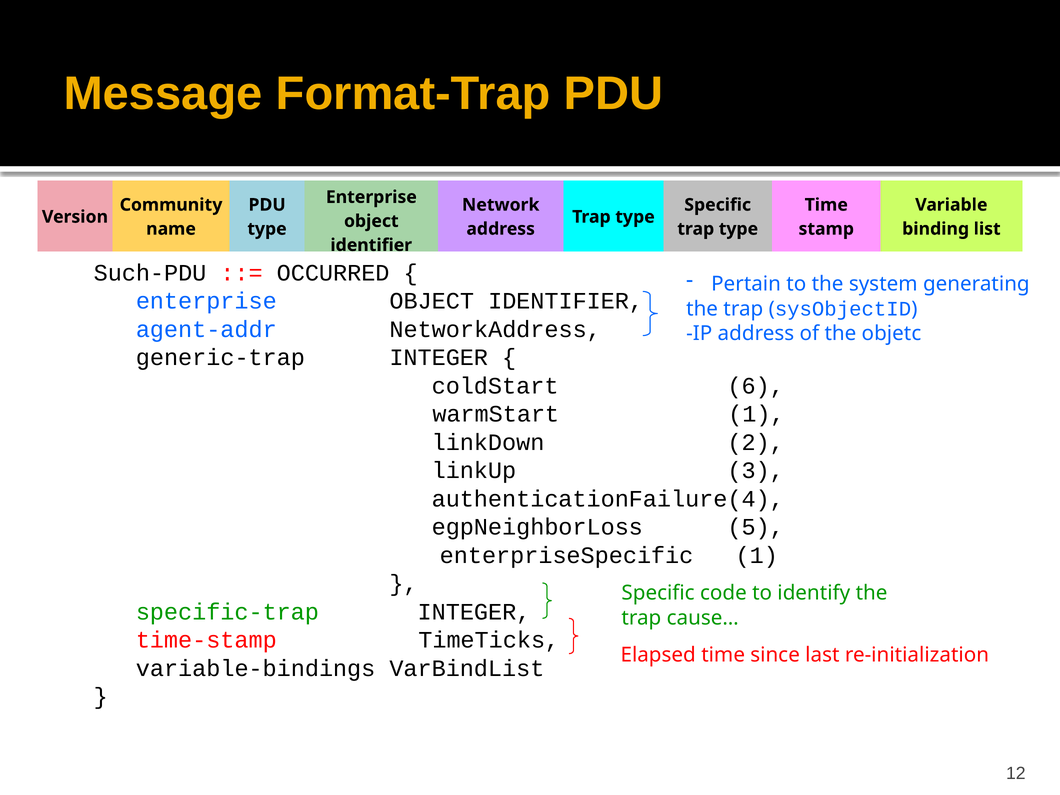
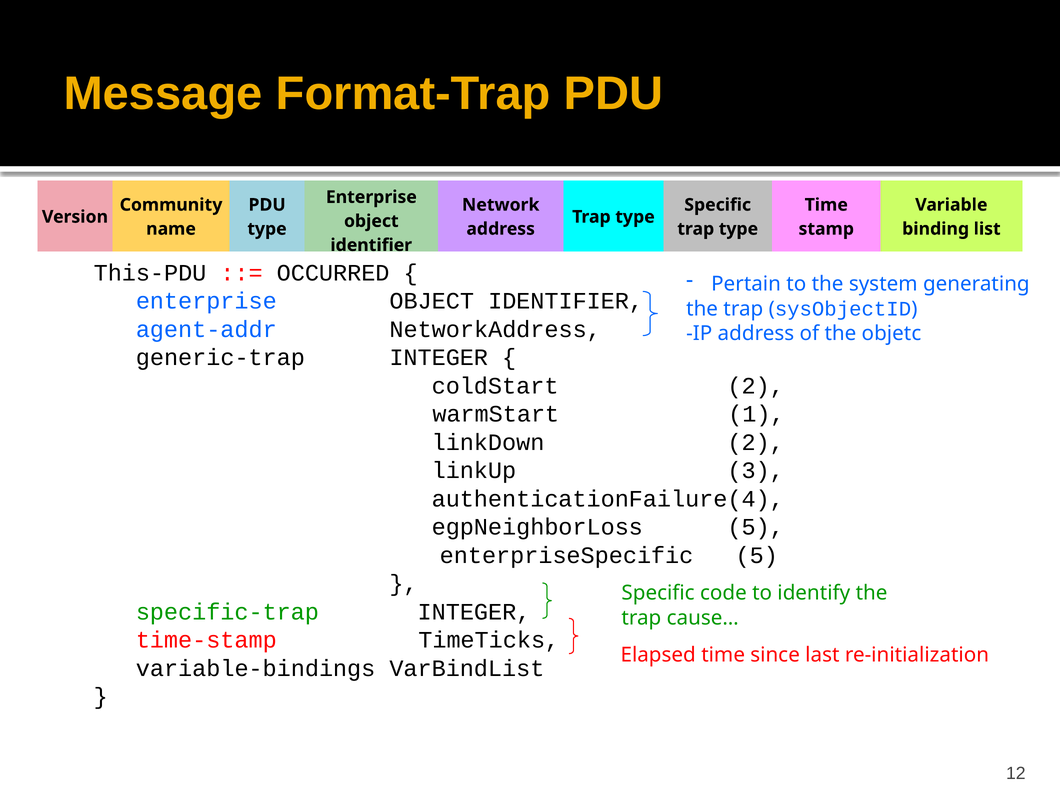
Such-PDU: Such-PDU -> This-PDU (150, 273)
coldStart 6: 6 -> 2 (756, 386)
enterpriseSpecific 1: 1 -> 5 (757, 555)
